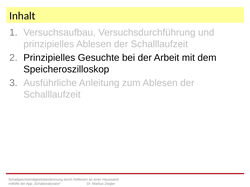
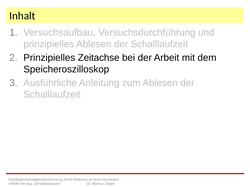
Gesuchte: Gesuchte -> Zeitachse (99, 58)
